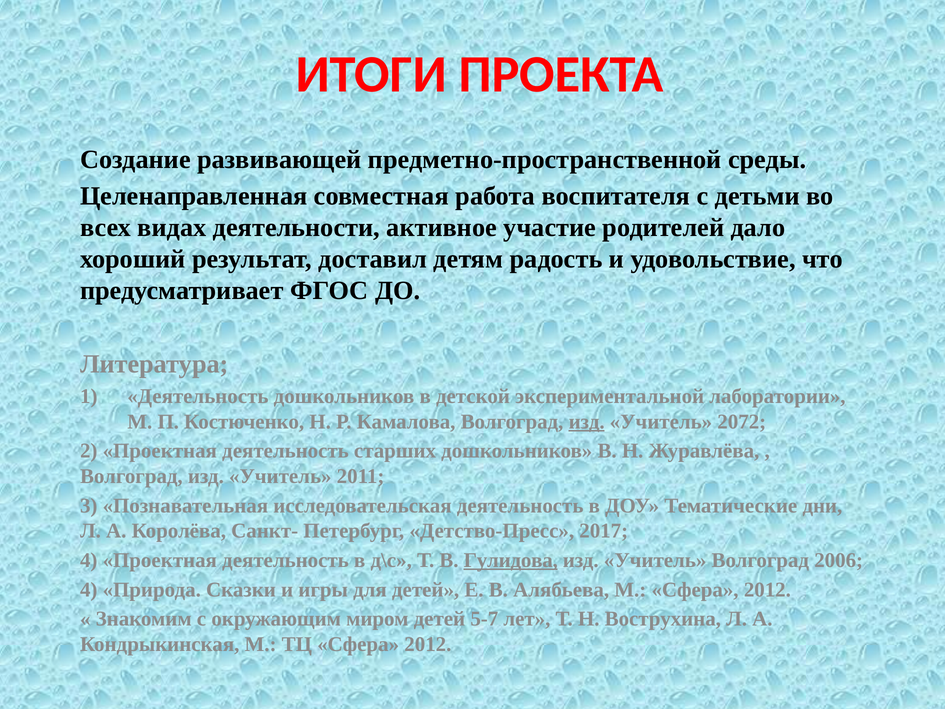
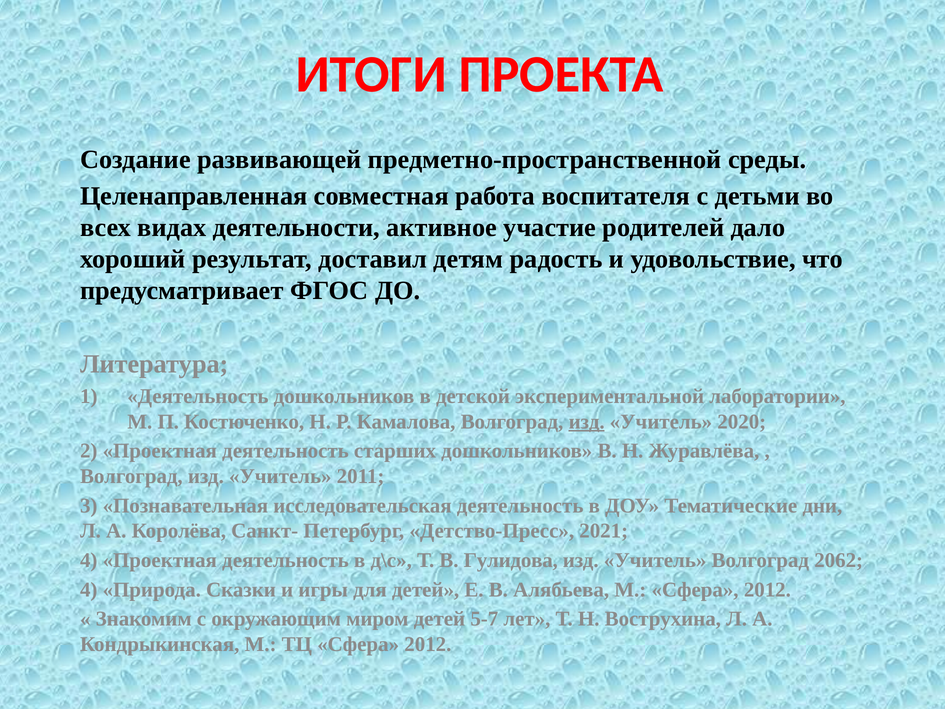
2072: 2072 -> 2020 (742, 421)
2017: 2017 -> 2021 (604, 531)
Гулидова underline: present -> none (511, 560)
2006: 2006 -> 2062 (839, 560)
